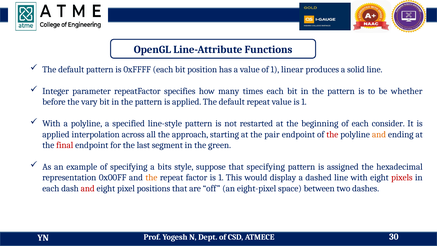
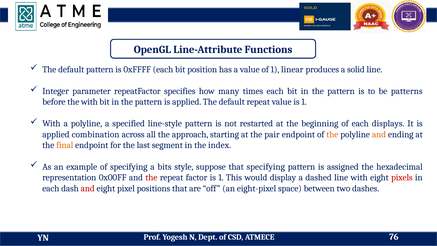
whether: whether -> patterns (407, 91)
the vary: vary -> with (89, 102)
consider: consider -> displays (388, 123)
interpolation: interpolation -> combination (96, 134)
the colour: red -> orange (332, 134)
final colour: red -> orange (65, 145)
green: green -> index (220, 145)
the colour: orange -> red (151, 177)
30: 30 -> 76 (394, 237)
